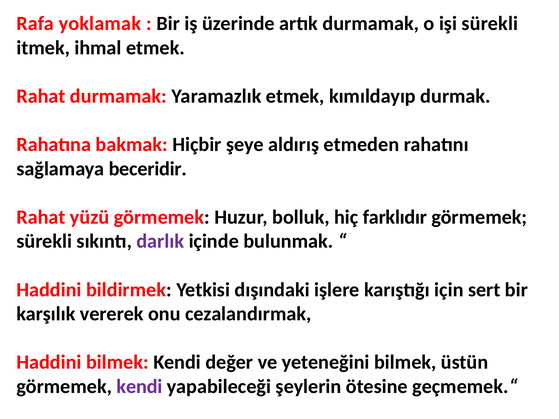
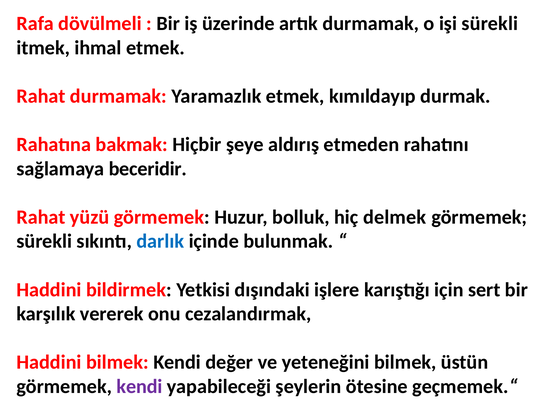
yoklamak: yoklamak -> dövülmeli (100, 24)
farklıdır: farklıdır -> delmek (395, 217)
darlık colour: purple -> blue (160, 241)
